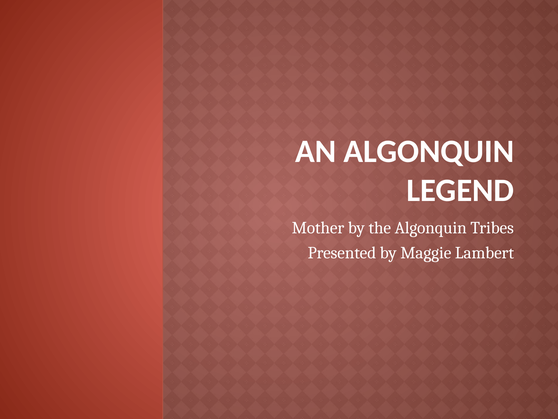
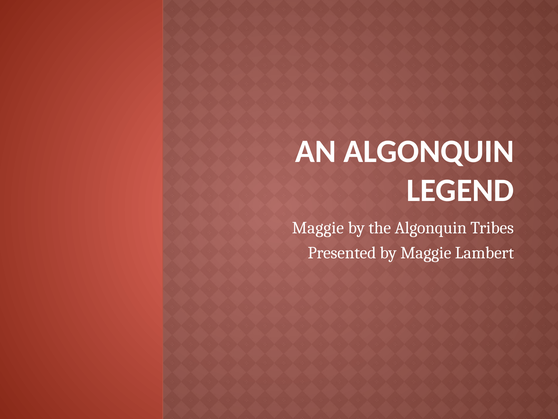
Mother: Mother -> Maggie (318, 227)
